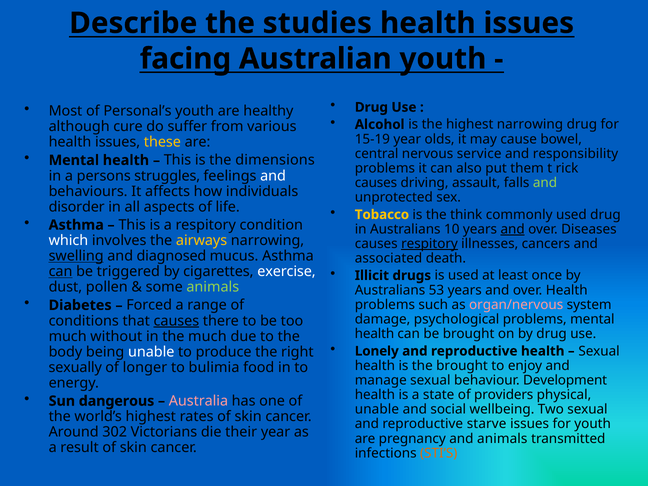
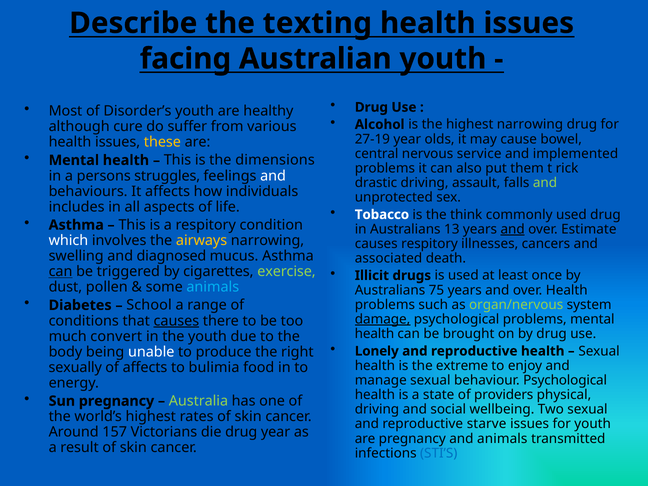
studies: studies -> texting (317, 23)
Personal’s: Personal’s -> Disorder’s (137, 111)
15-19: 15-19 -> 27-19 (372, 139)
responsibility: responsibility -> implemented (576, 154)
causes: causes -> drastic (376, 183)
disorder: disorder -> includes (77, 207)
Tobacco colour: yellow -> white (382, 215)
10: 10 -> 13 (452, 229)
Diseases: Diseases -> Estimate (589, 229)
respitory underline: present -> none (429, 244)
swelling underline: present -> none (76, 256)
exercise colour: white -> light green (286, 272)
animals colour: light green -> light blue (213, 287)
53: 53 -> 75 (436, 290)
Forced: Forced -> School (149, 305)
organ/nervous colour: pink -> light green (516, 305)
damage underline: none -> present (383, 319)
without: without -> convert (116, 336)
the much: much -> youth (207, 336)
the brought: brought -> extreme (462, 366)
of longer: longer -> affects (145, 367)
behaviour Development: Development -> Psychological (565, 380)
Sun dangerous: dangerous -> pregnancy (117, 401)
Australia colour: pink -> light green (198, 401)
unable: unable -> driving (377, 409)
302: 302 -> 157 (115, 432)
die their: their -> drug (241, 432)
STI’S colour: orange -> blue (439, 453)
